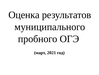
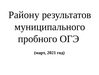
Оценка: Оценка -> Району (24, 15)
